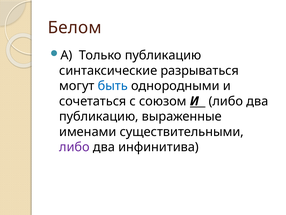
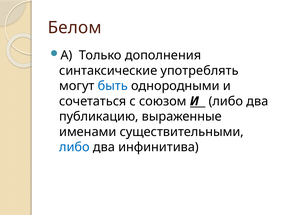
Только публикацию: публикацию -> дополнения (163, 55)
разрываться: разрываться -> употреблять (200, 70)
либо colour: purple -> blue (74, 147)
